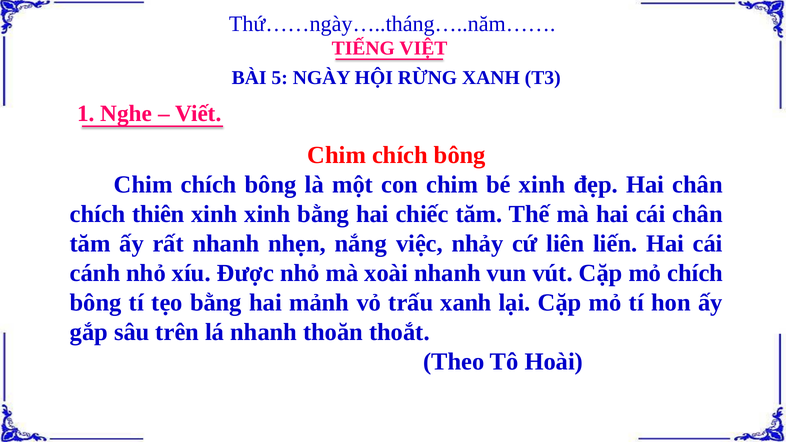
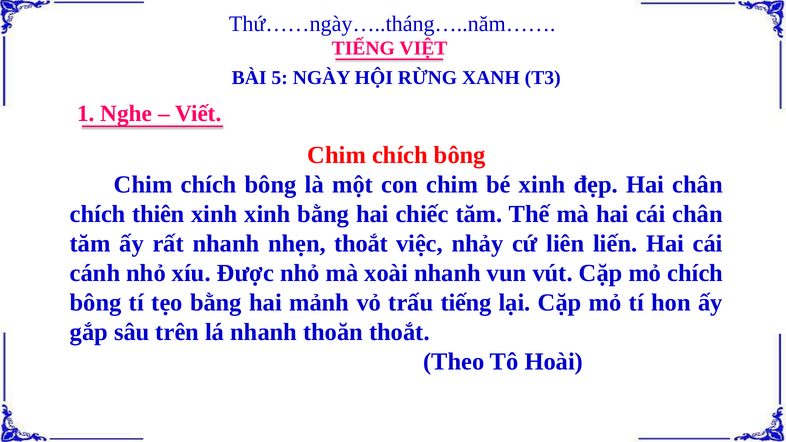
nhẹn nắng: nắng -> thoắt (361, 243)
trấu xanh: xanh -> tiếng (466, 302)
